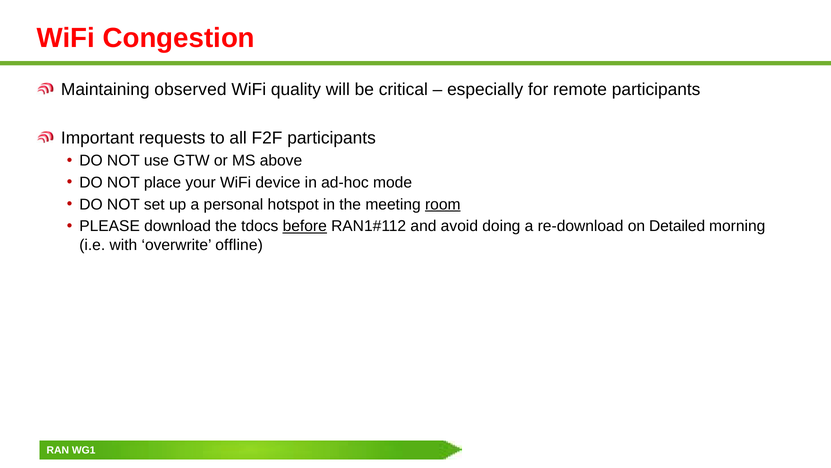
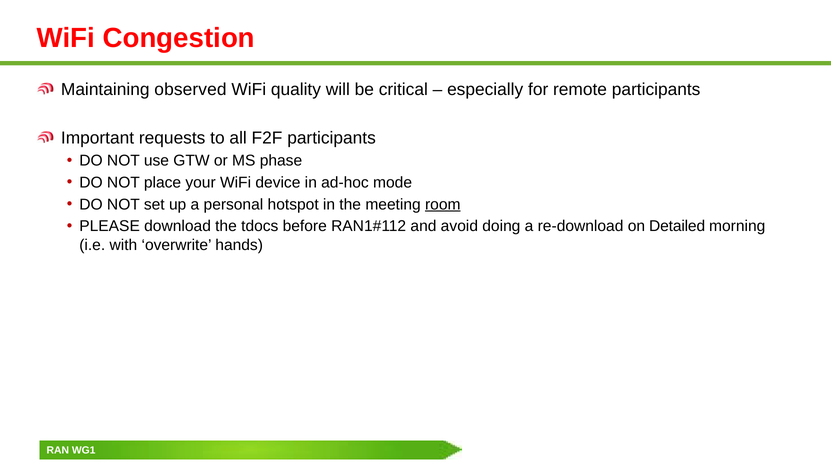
above: above -> phase (281, 161)
before underline: present -> none (305, 226)
offline: offline -> hands (239, 245)
